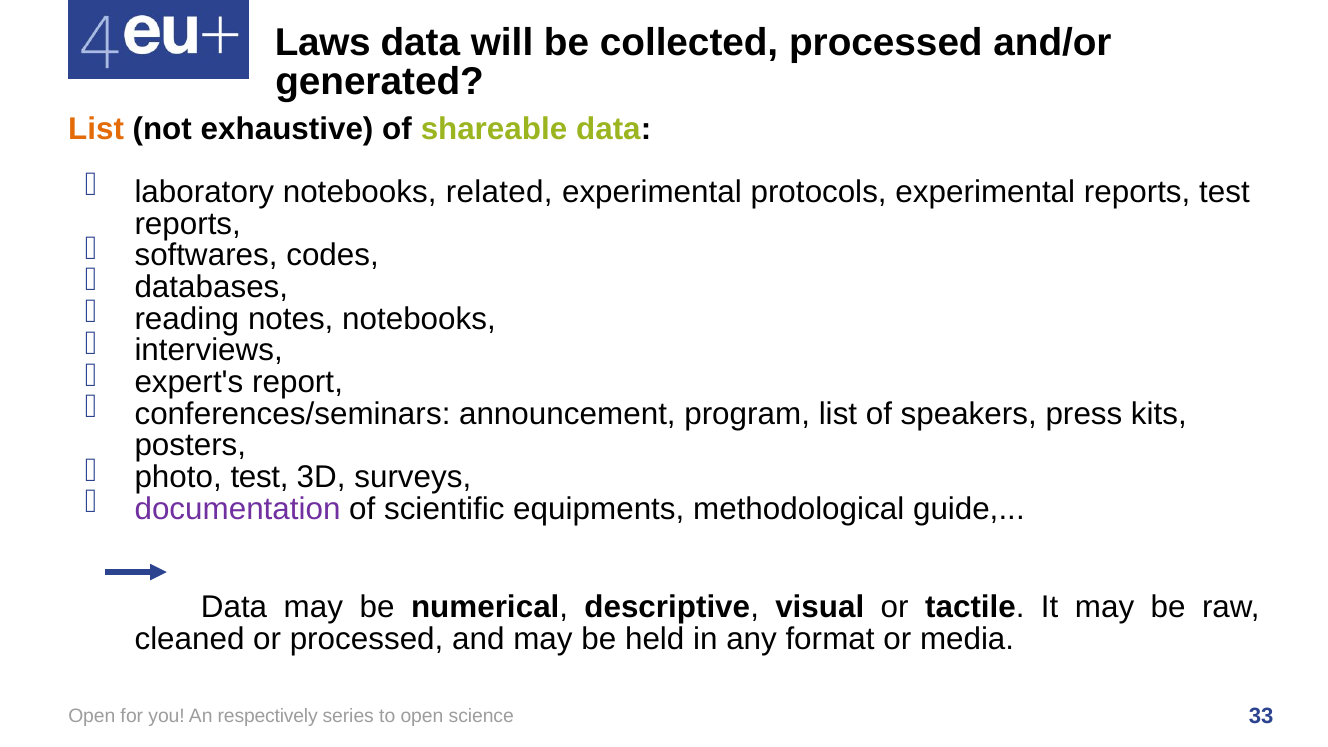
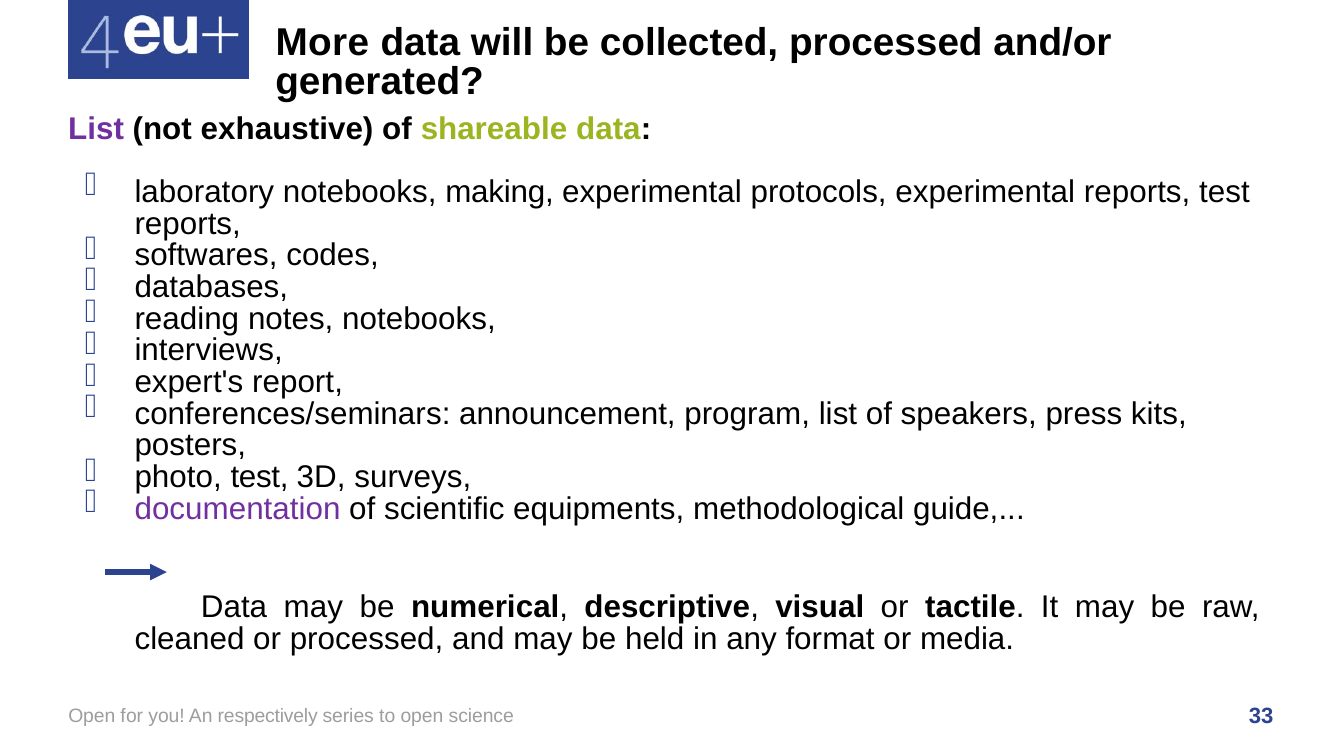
Laws: Laws -> More (322, 43)
List colour: orange -> purple (96, 129)
related: related -> making (500, 192)
